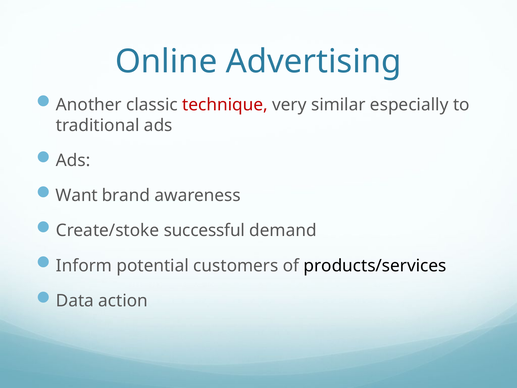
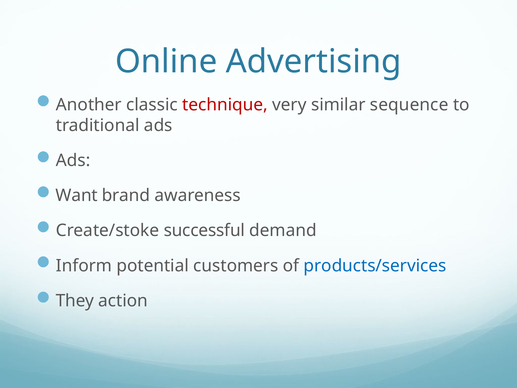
especially: especially -> sequence (409, 105)
products/services colour: black -> blue (375, 265)
Data: Data -> They (75, 301)
